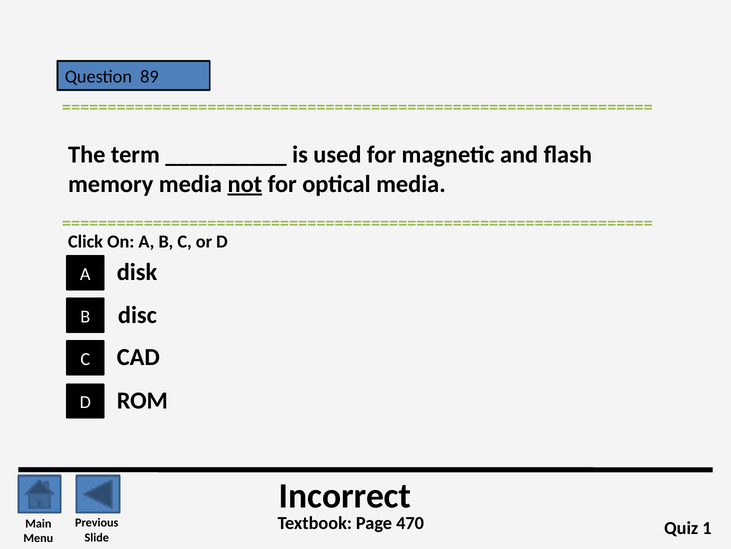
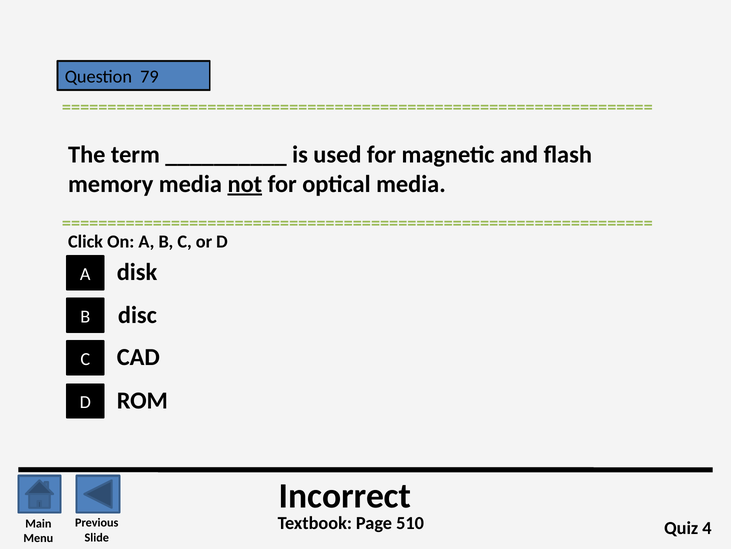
89: 89 -> 79 (149, 77)
470: 470 -> 510 (410, 523)
1: 1 -> 4 (707, 528)
